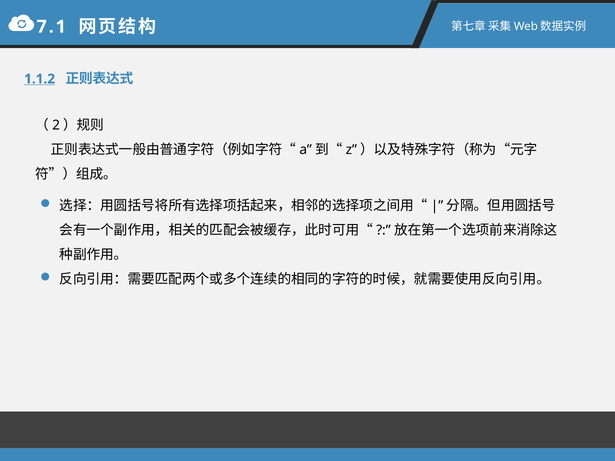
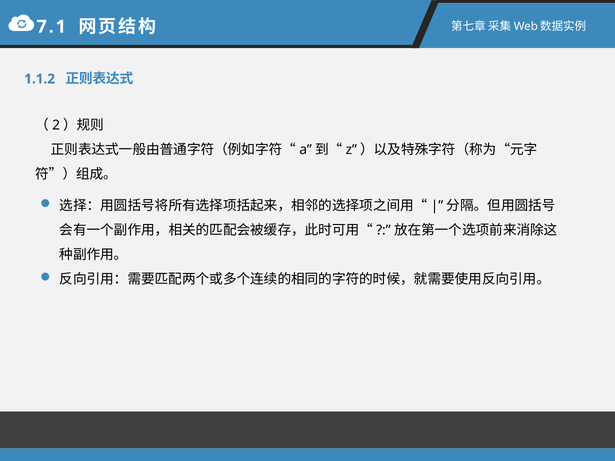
1.1.2 underline: present -> none (40, 79)
